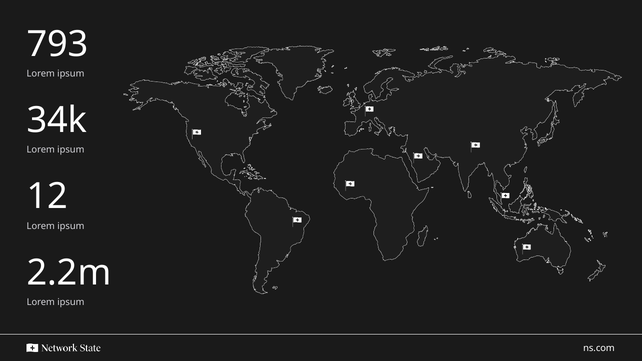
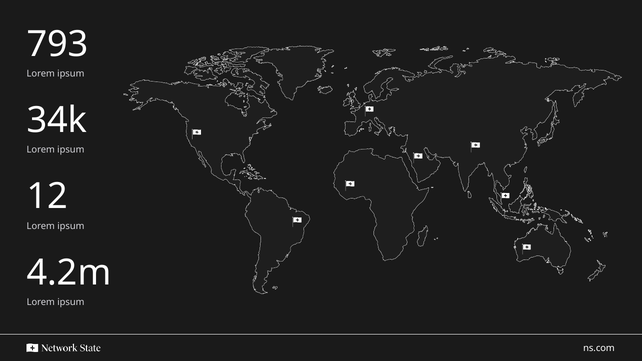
2.2m: 2.2m -> 4.2m (69, 273)
